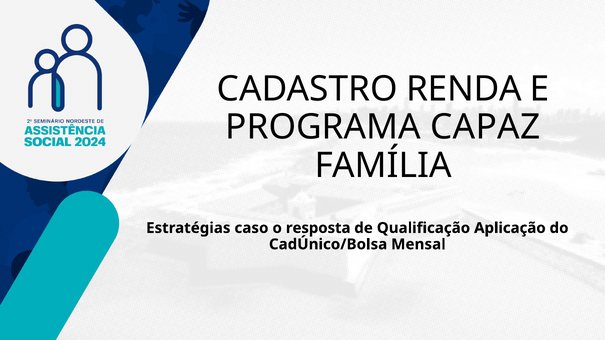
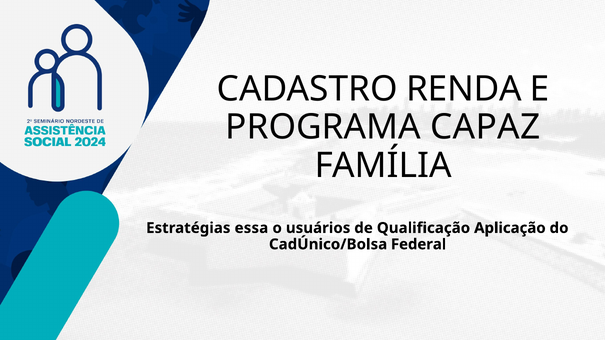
caso: caso -> essa (251, 228)
resposta: resposta -> usuários (318, 228)
Mensal: Mensal -> Federal (419, 245)
